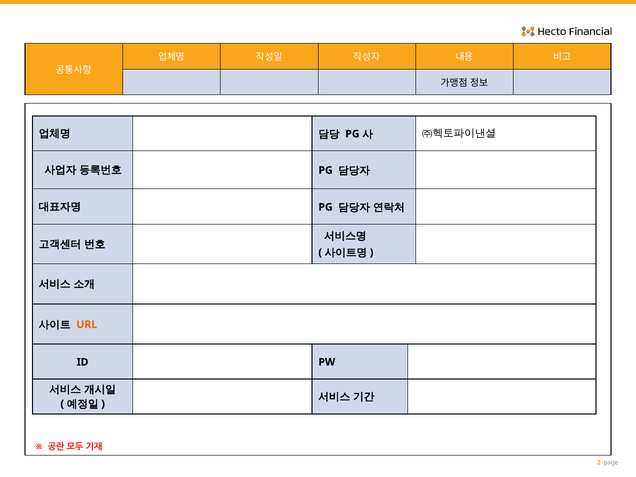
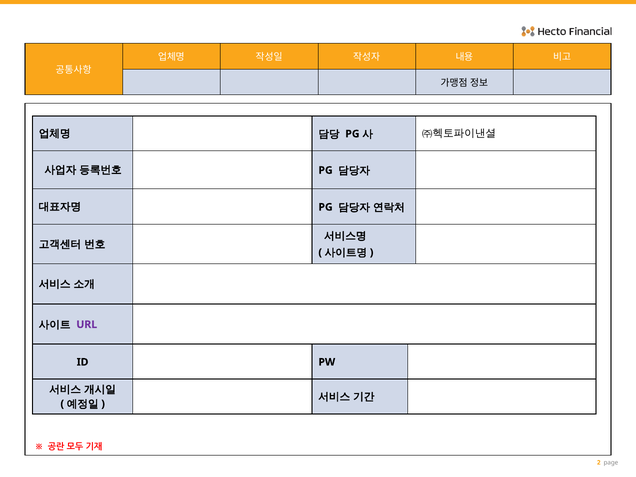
URL colour: orange -> purple (87, 325)
